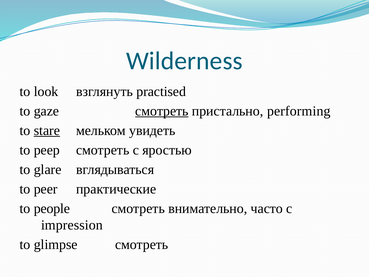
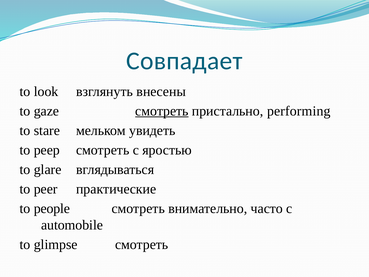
Wilderness: Wilderness -> Совпадает (184, 61)
practised: practised -> внесены (161, 91)
stare underline: present -> none (47, 130)
impression: impression -> automobile (72, 225)
